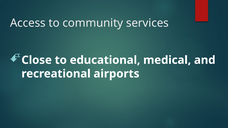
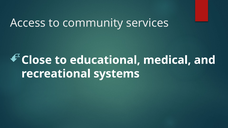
airports: airports -> systems (117, 74)
